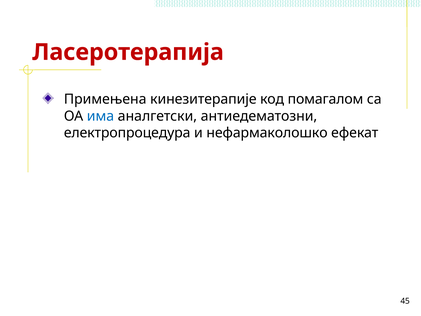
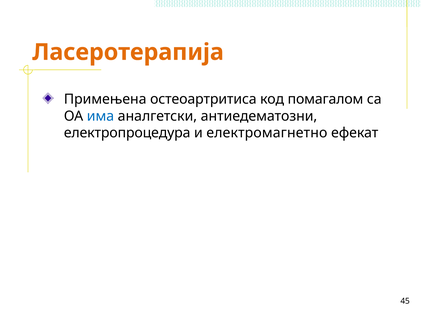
Ласеротерапија colour: red -> orange (128, 52)
кинезитерапије: кинезитерапије -> остеоартритиса (203, 99)
нефармаколошко: нефармаколошко -> електромагнетно (267, 133)
